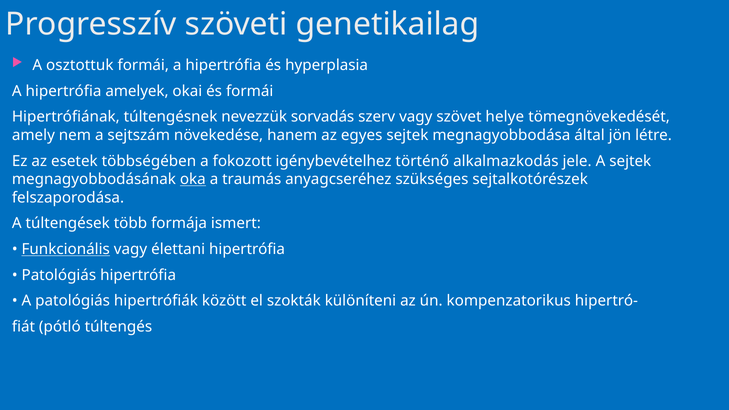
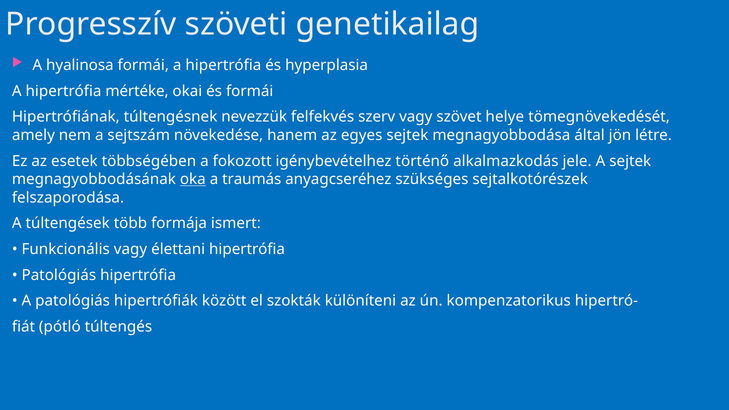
osztottuk: osztottuk -> hyalinosa (80, 65)
amelyek: amelyek -> mértéke (137, 91)
sorvadás: sorvadás -> felfekvés (323, 117)
Funkcionális underline: present -> none (66, 249)
